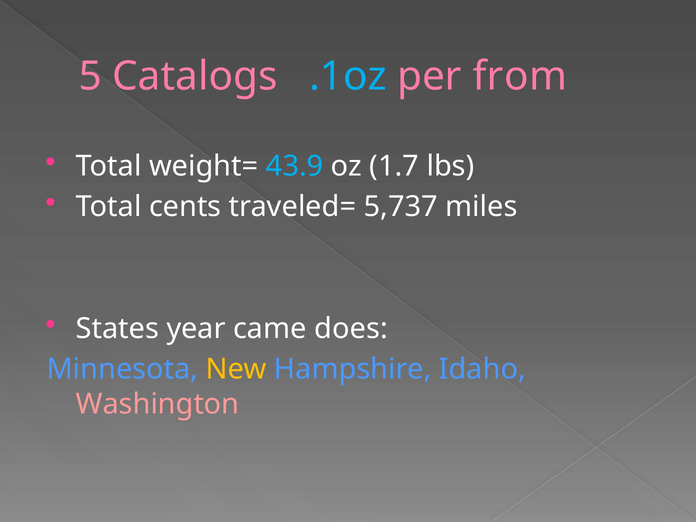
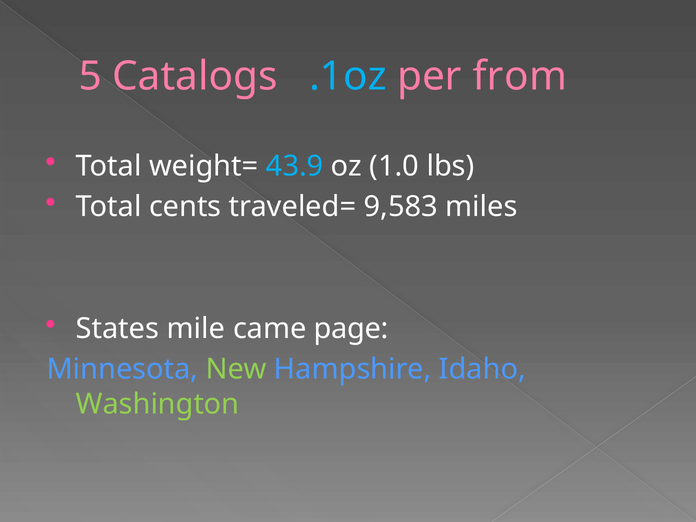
1.7: 1.7 -> 1.0 (394, 166)
5,737: 5,737 -> 9,583 (401, 207)
year: year -> mile (196, 329)
does: does -> page (351, 329)
New colour: yellow -> light green (236, 369)
Washington colour: pink -> light green (158, 404)
